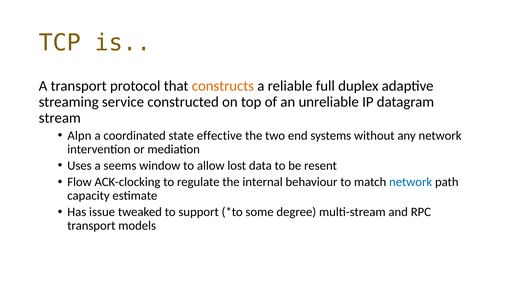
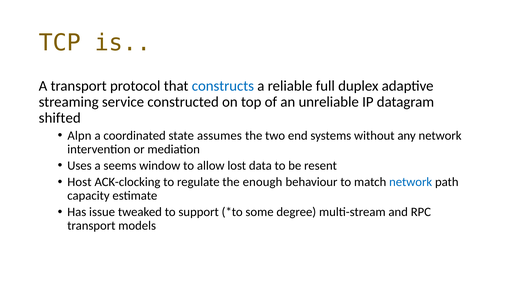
constructs colour: orange -> blue (223, 86)
stream: stream -> shifted (60, 118)
effective: effective -> assumes (219, 135)
Flow: Flow -> Host (79, 182)
internal: internal -> enough (263, 182)
